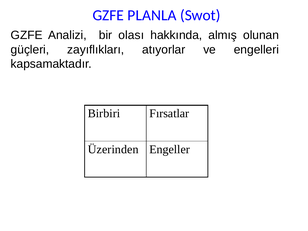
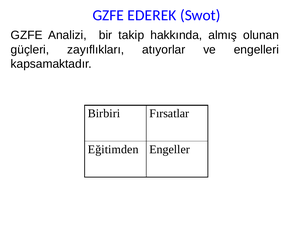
PLANLA: PLANLA -> EDEREK (152, 15)
olası: olası -> takip (131, 35)
Üzerinden: Üzerinden -> Eğitimden (113, 149)
